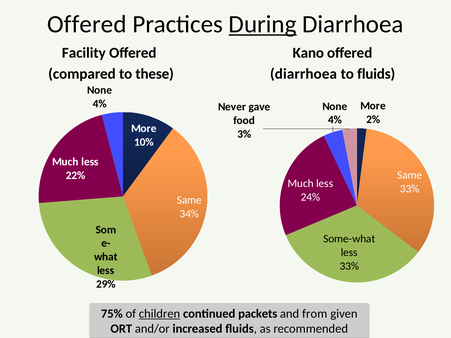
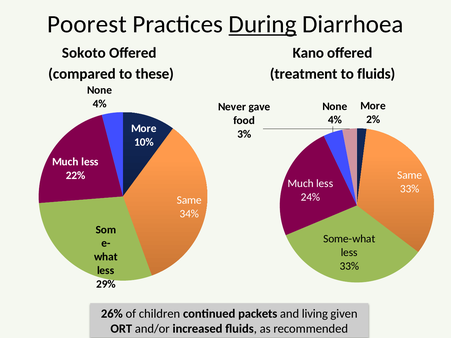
Offered: Offered -> Poorest (87, 24)
Facility: Facility -> Sokoto (84, 53)
diarrhoea: diarrhoea -> treatment (304, 74)
75%: 75% -> 26% (112, 314)
children underline: present -> none (159, 314)
from: from -> living (315, 314)
